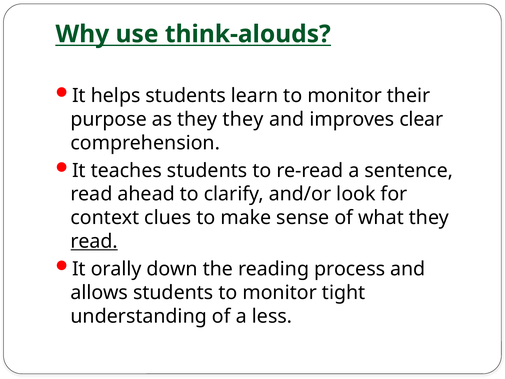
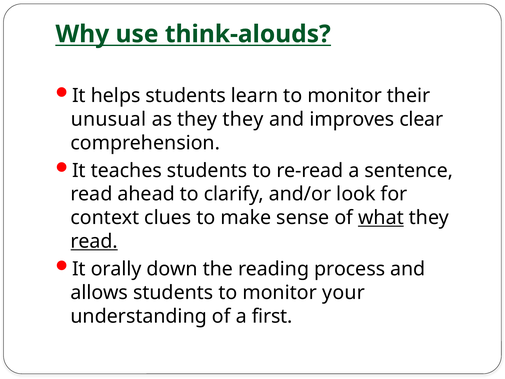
purpose: purpose -> unusual (109, 119)
what underline: none -> present (381, 218)
tight: tight -> your (344, 292)
less: less -> first (272, 316)
